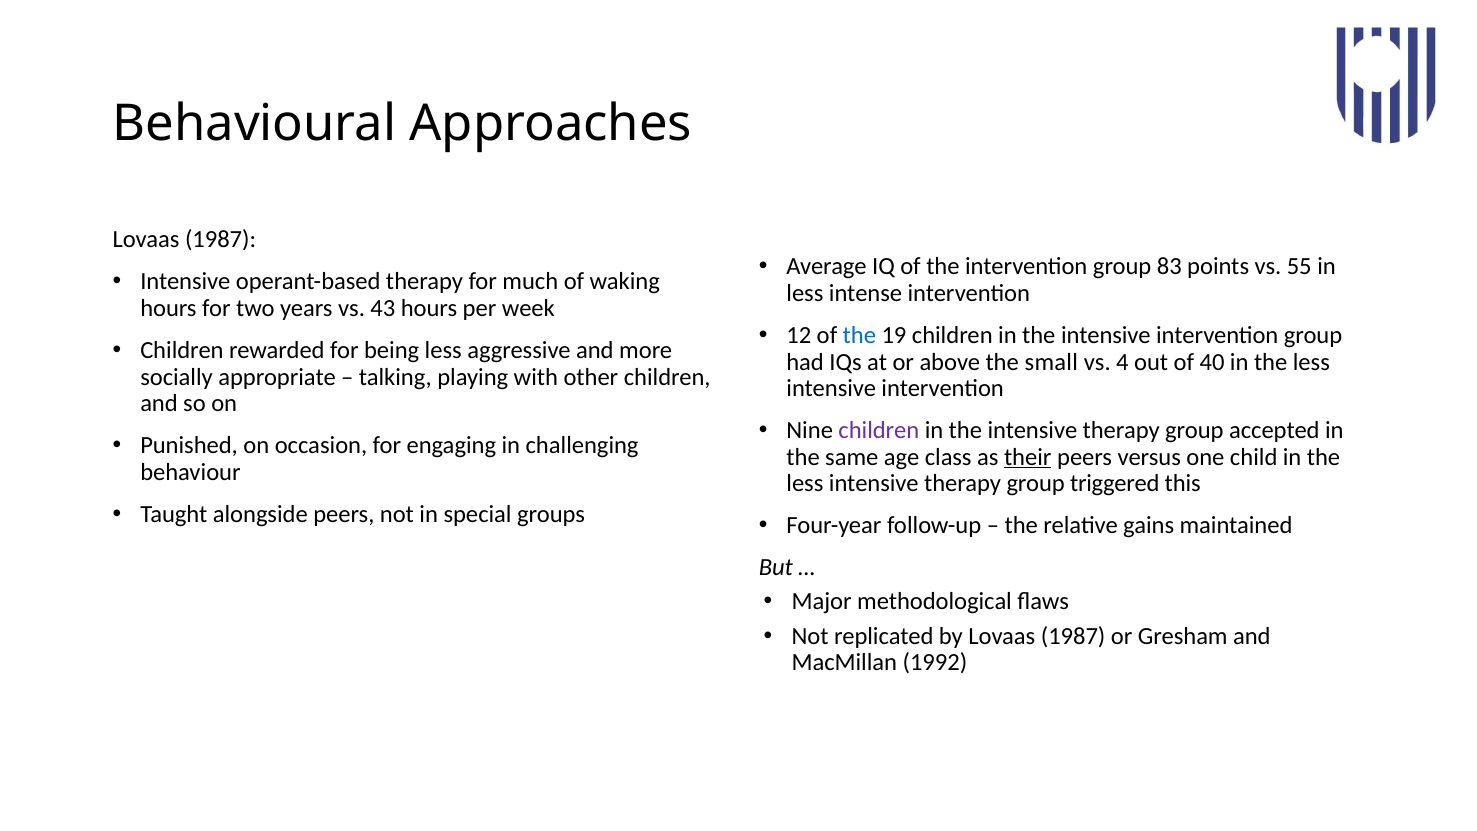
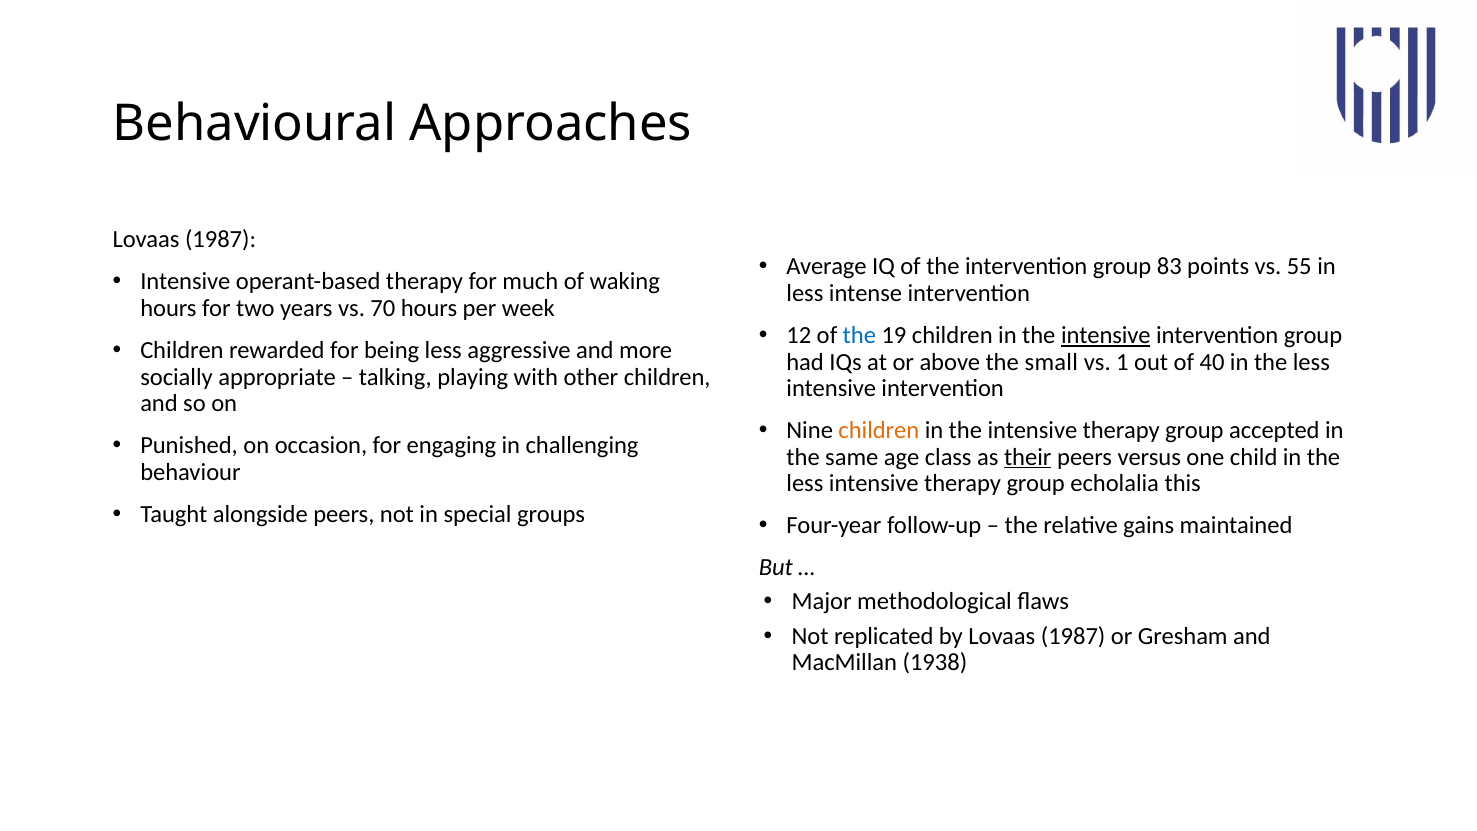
43: 43 -> 70 (383, 308)
intensive underline: none -> present (1106, 335)
4: 4 -> 1 (1122, 362)
children colour: purple -> orange (879, 430)
triggered: triggered -> echolalia (1115, 483)
1992: 1992 -> 1938 (935, 662)
